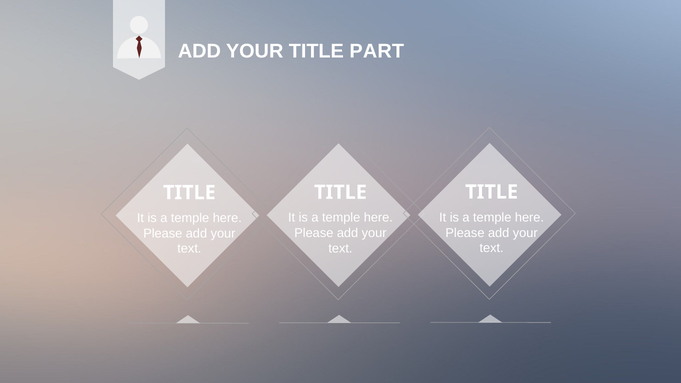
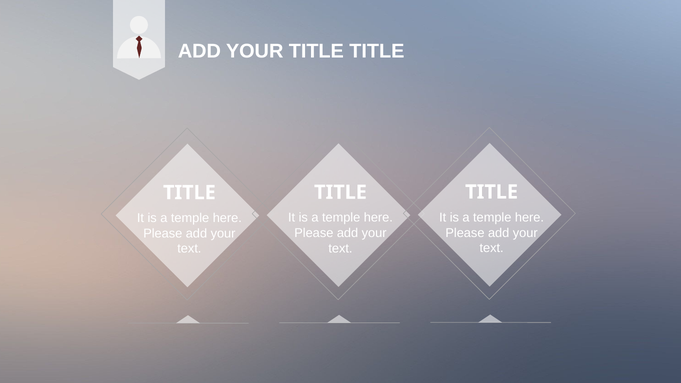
YOUR TITLE PART: PART -> TITLE (377, 51)
